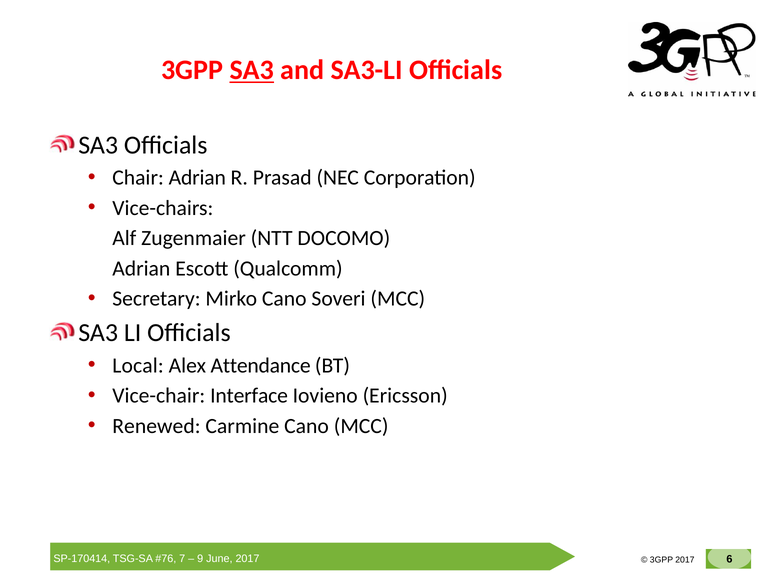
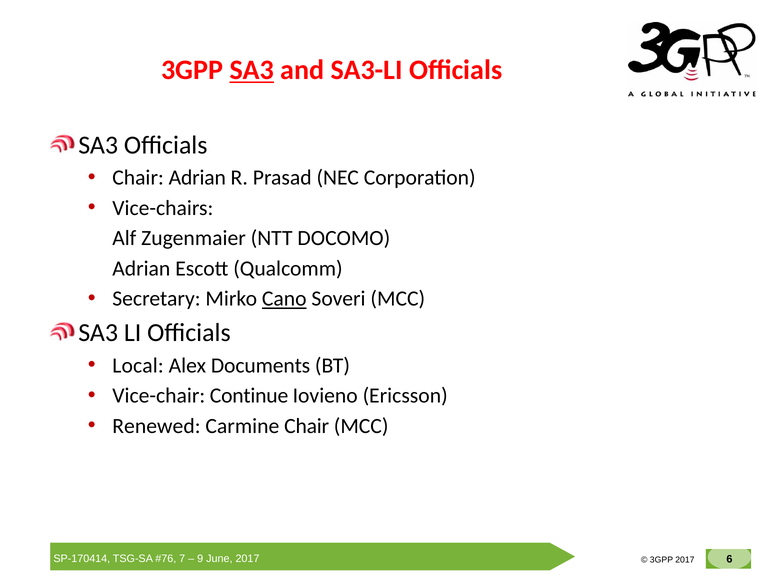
Cano underline: none -> present (284, 299)
Attendance: Attendance -> Documents (261, 365)
Interface: Interface -> Continue (249, 395)
Carmine Cano: Cano -> Chair (307, 426)
